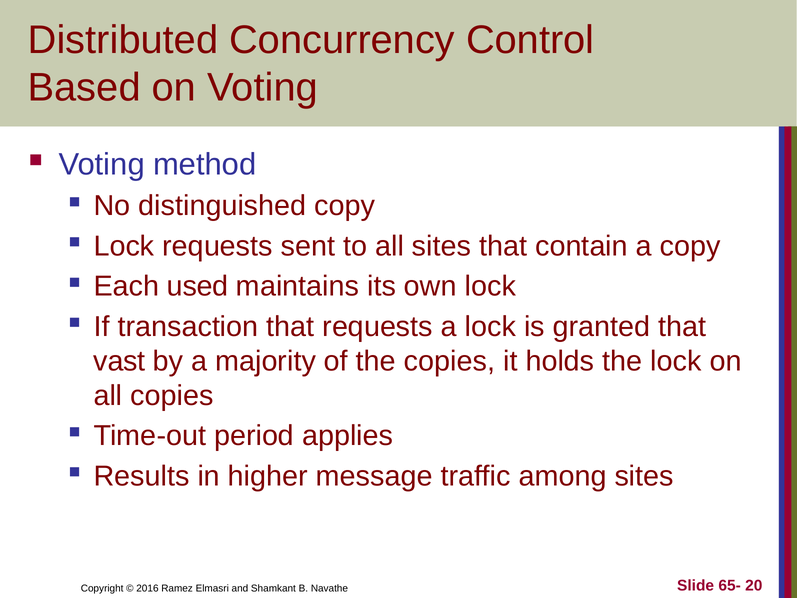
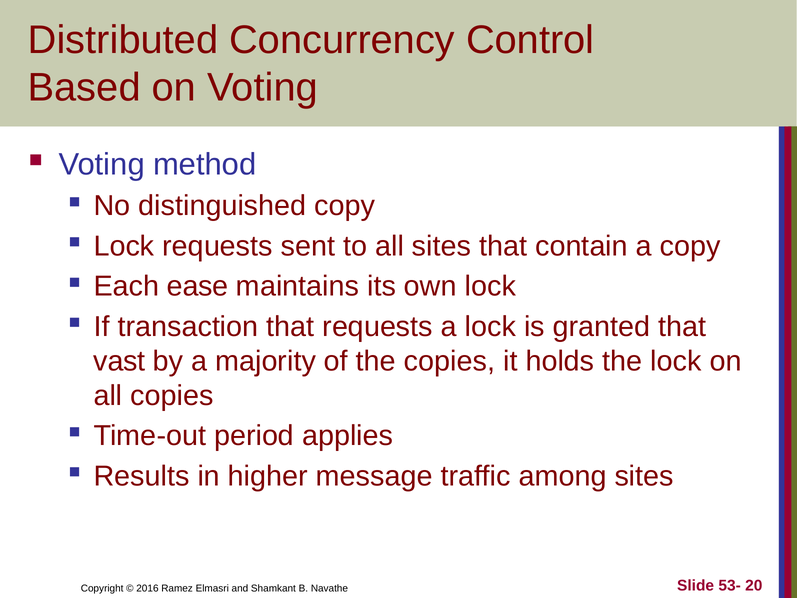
used: used -> ease (198, 286)
65-: 65- -> 53- (730, 586)
